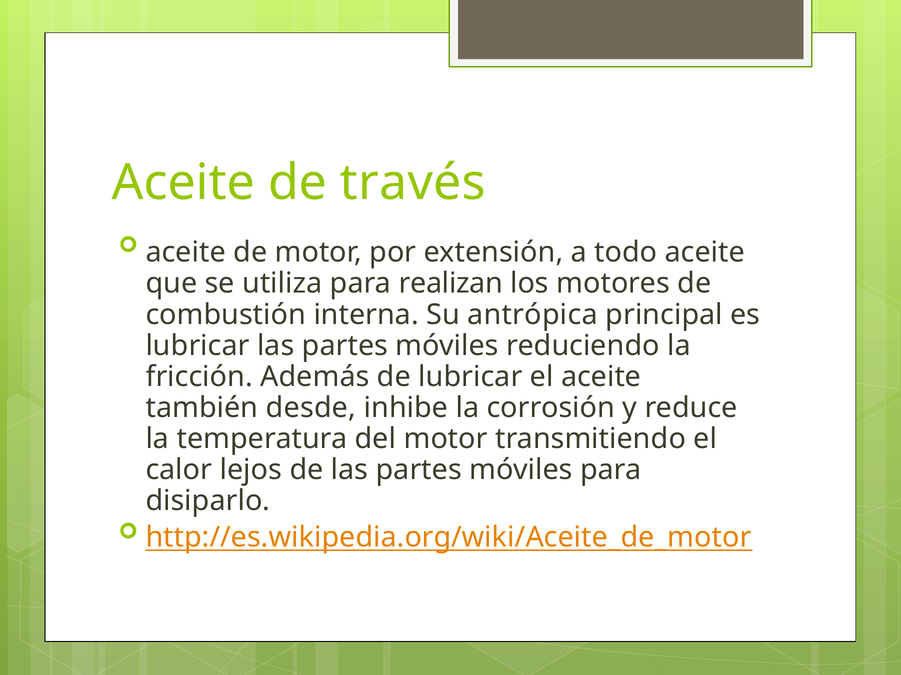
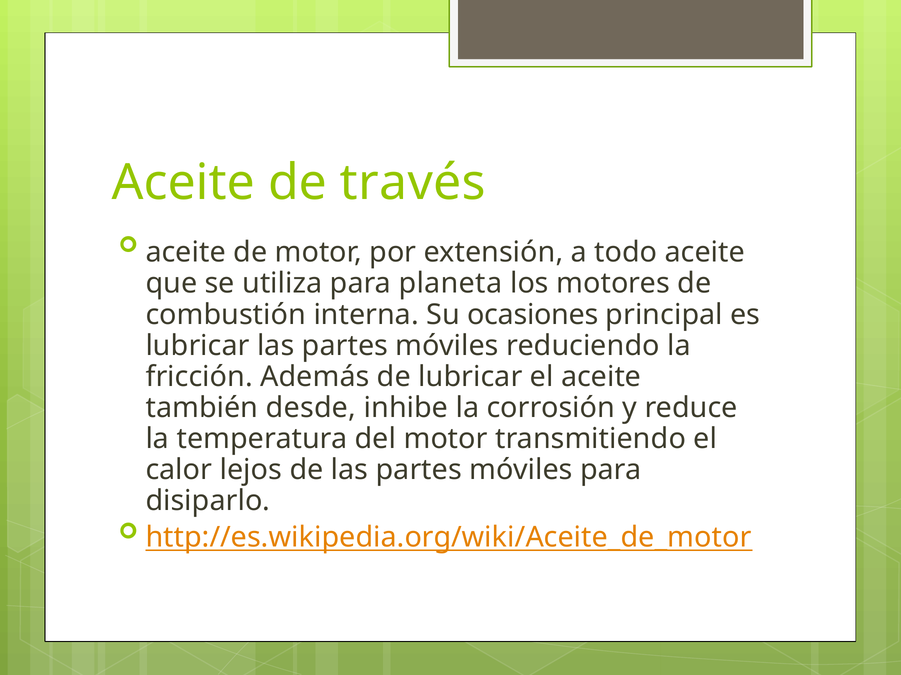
realizan: realizan -> planeta (450, 284)
antrópica: antrópica -> ocasiones (533, 315)
